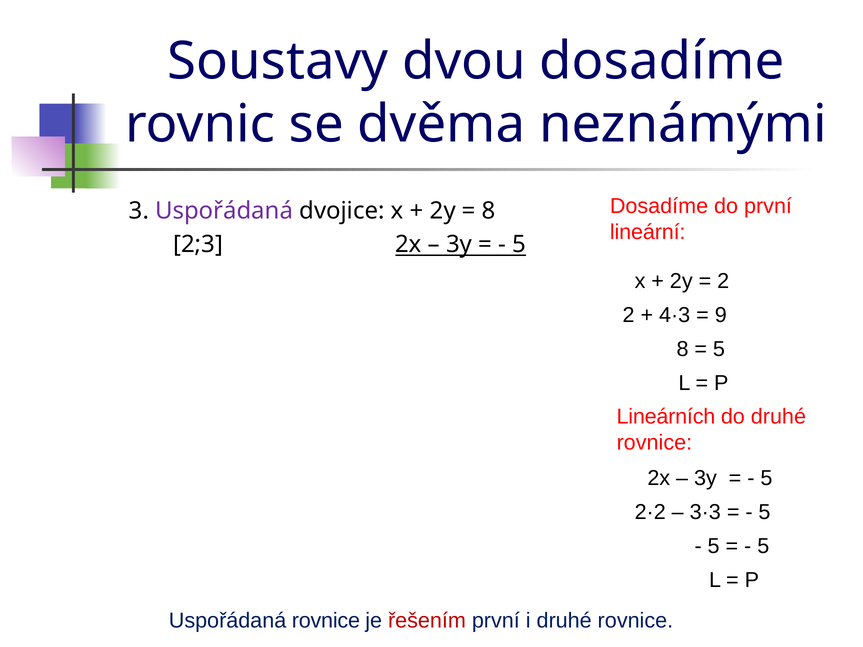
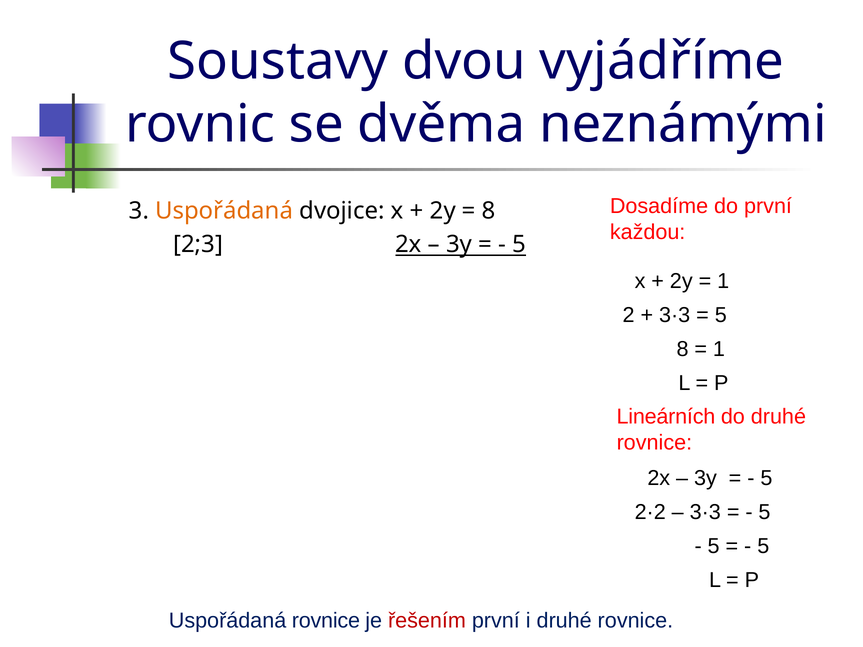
dvou dosadíme: dosadíme -> vyjádříme (662, 61)
Uspořádaná colour: purple -> orange (224, 211)
lineární: lineární -> každou (648, 232)
2: 2 -> 1 (723, 281)
4·3: 4·3 -> 3·3 (675, 315)
9: 9 -> 5 (721, 315)
5: 5 -> 1 (719, 349)
